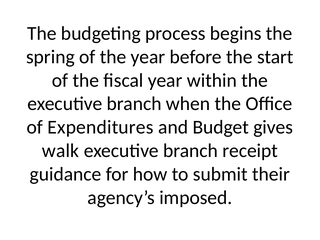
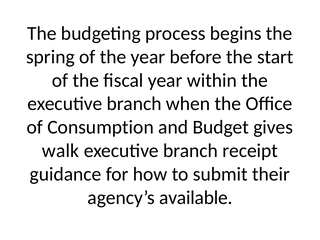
Expenditures: Expenditures -> Consumption (101, 127)
imposed: imposed -> available (196, 198)
